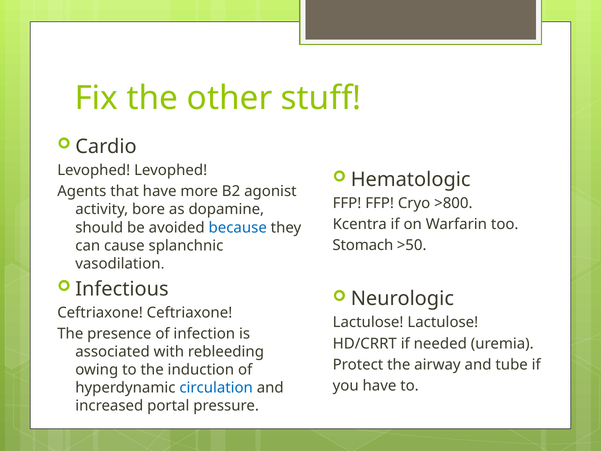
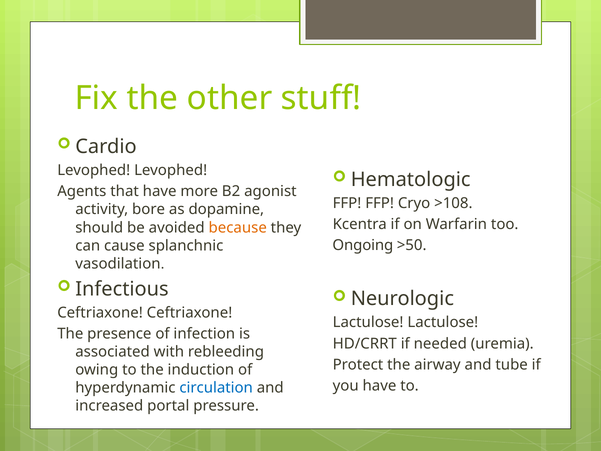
>800: >800 -> >108 (453, 203)
because colour: blue -> orange (238, 227)
Stomach: Stomach -> Ongoing (363, 245)
